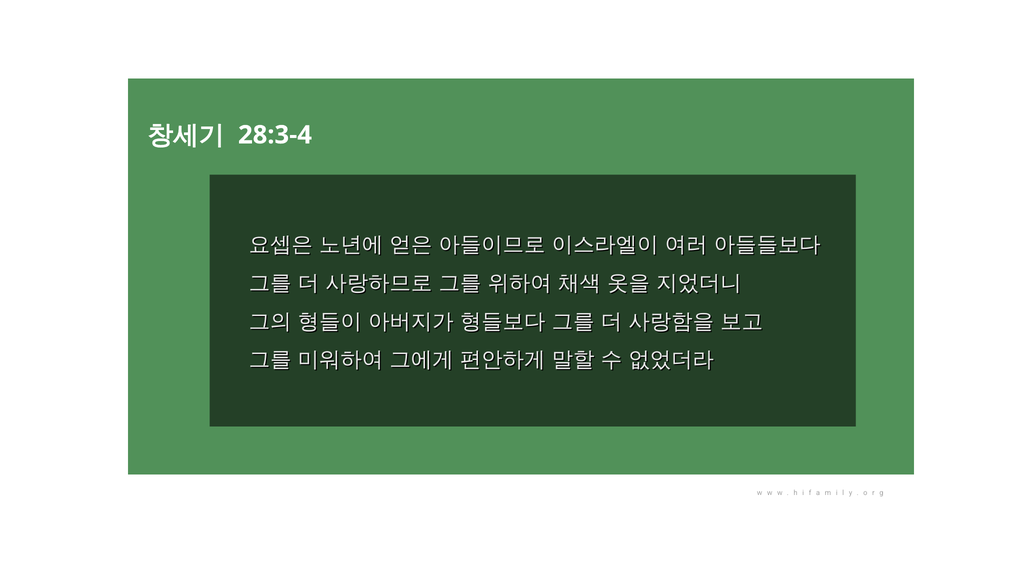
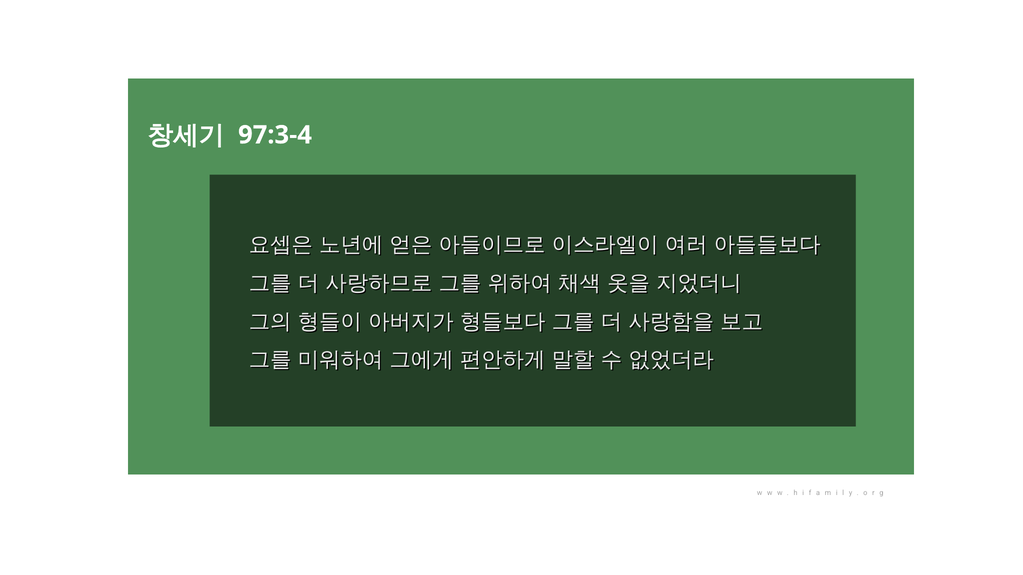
28:3-4: 28:3-4 -> 97:3-4 (275, 135)
